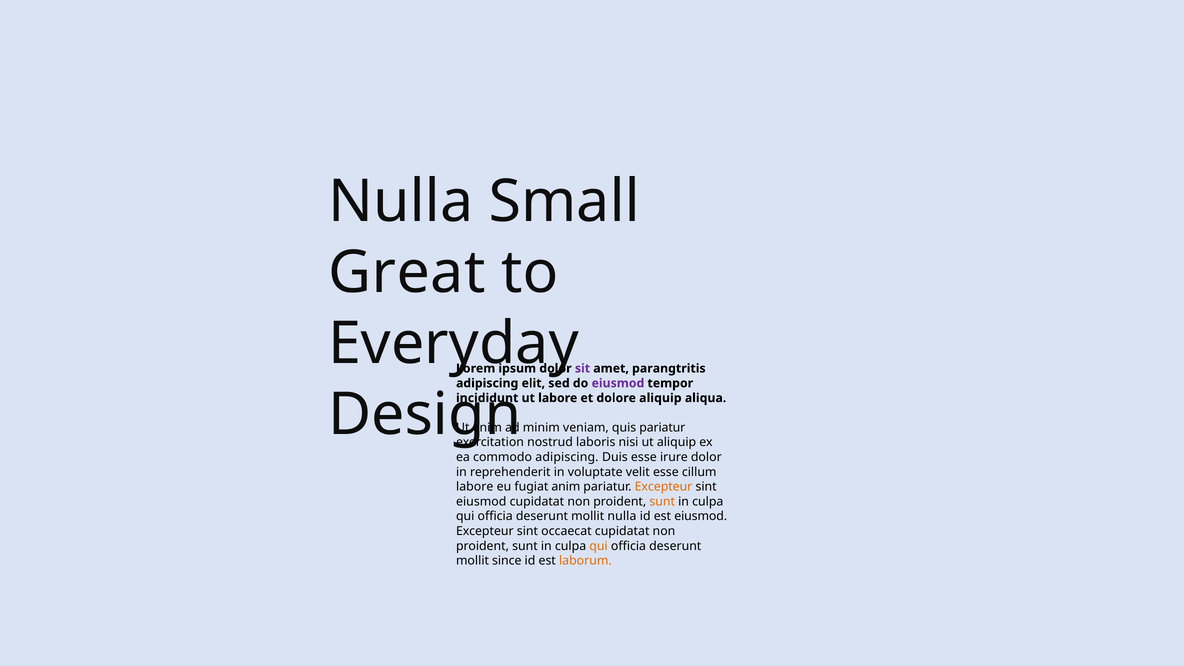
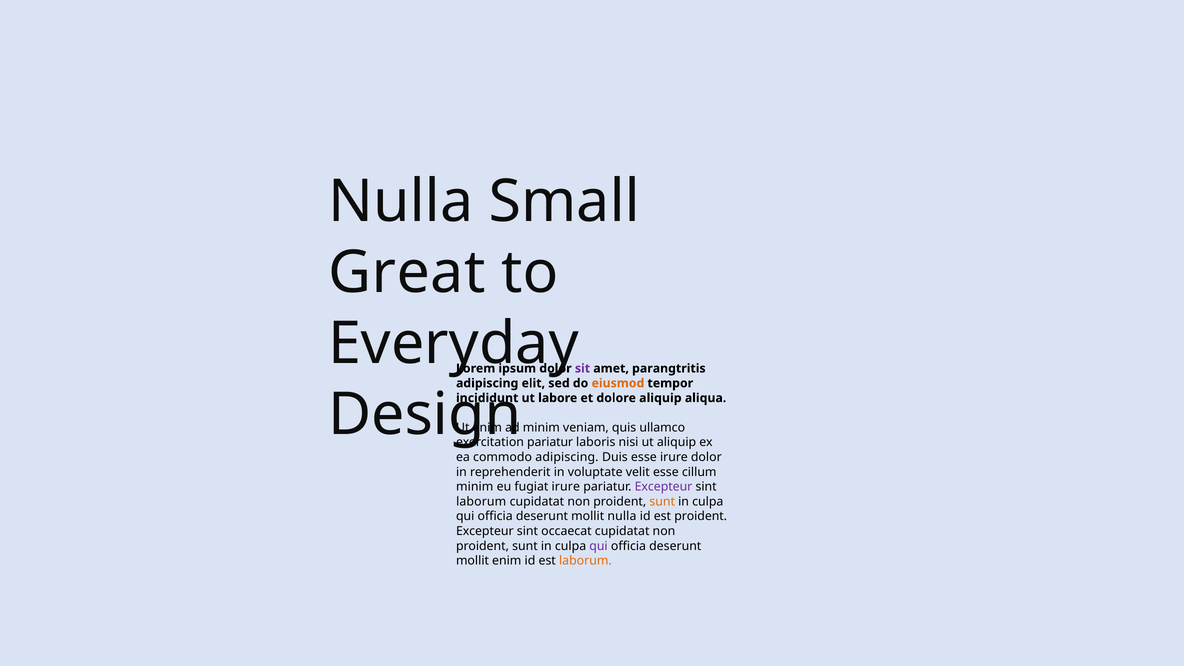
eiusmod colour: purple -> orange (618, 383)
quis pariatur: pariatur -> ullamco (662, 428)
nostrud: nostrud -> pariatur (550, 442)
labore: labore -> minim (475, 487)
fugiat anim: anim -> irure (566, 487)
Excepteur colour: orange -> purple (663, 487)
eiusmod: eiusmod -> laborum (481, 502)
est eiusmod: eiusmod -> proident (701, 516)
qui colour: orange -> purple (598, 546)
mollit since: since -> enim (507, 561)
